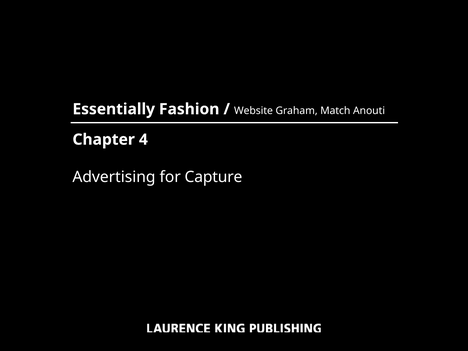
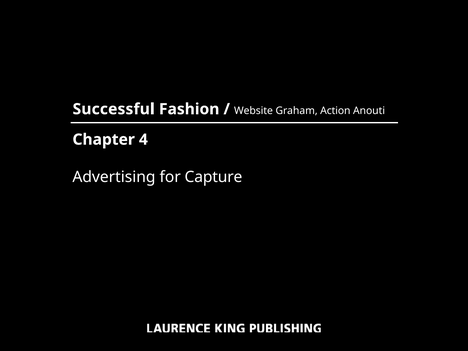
Essentially: Essentially -> Successful (114, 109)
Match: Match -> Action (335, 111)
